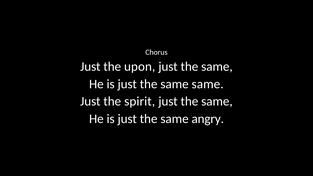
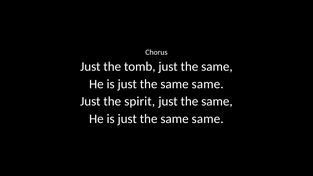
upon: upon -> tomb (140, 67)
angry: angry -> same (208, 119)
